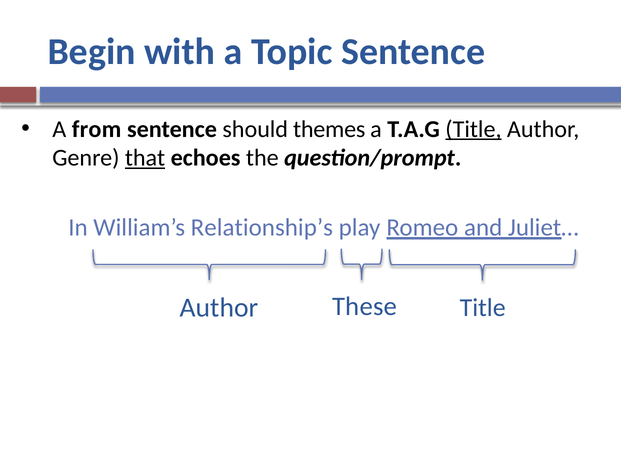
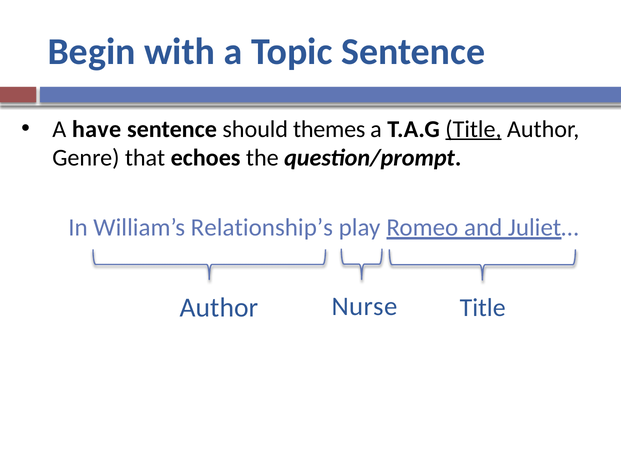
from: from -> have (97, 129)
that underline: present -> none (145, 158)
These: These -> Nurse (365, 307)
